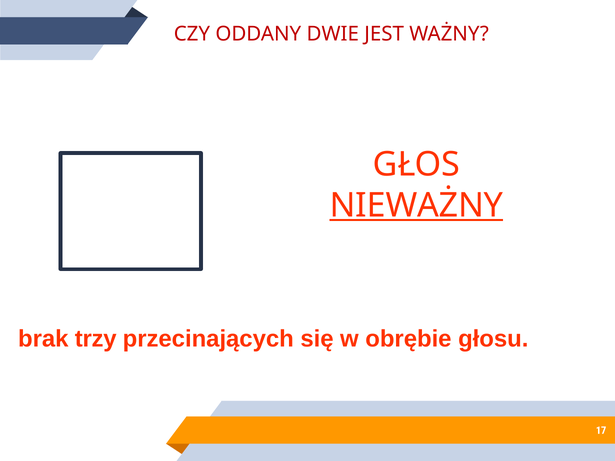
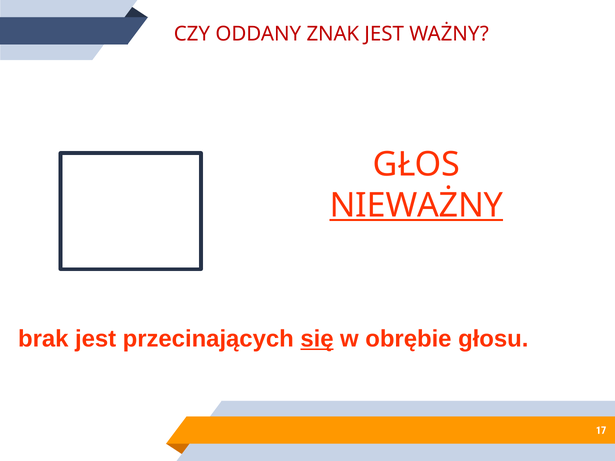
DWIE: DWIE -> ZNAK (333, 34)
brak trzy: trzy -> jest (96, 339)
się underline: none -> present (317, 339)
